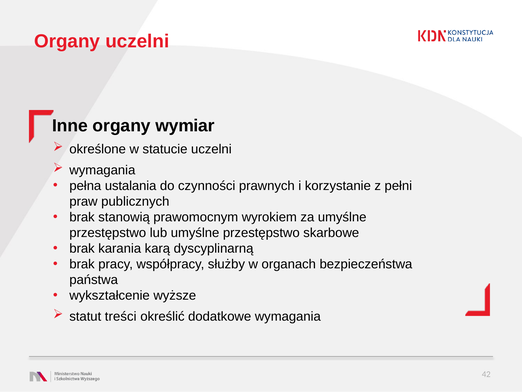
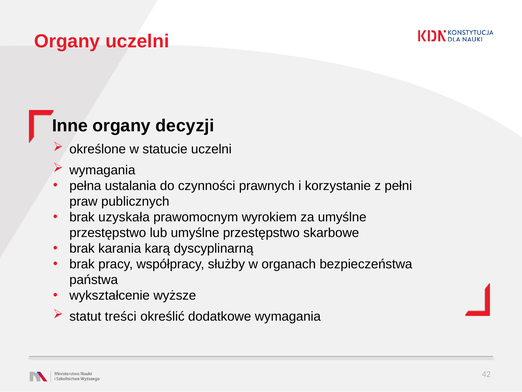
wymiar: wymiar -> decyzji (185, 125)
stanowią: stanowią -> uzyskała (124, 217)
